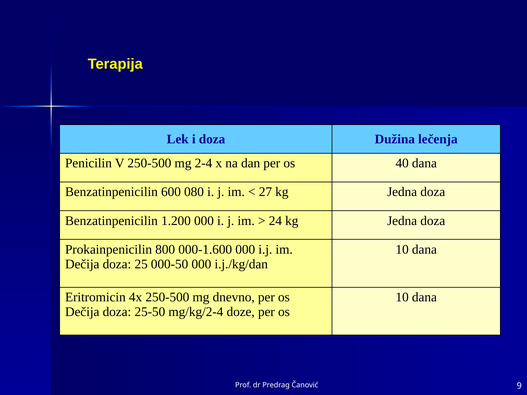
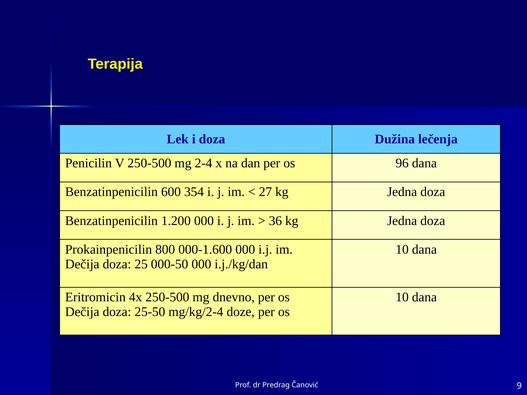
40: 40 -> 96 (402, 163)
080: 080 -> 354 (194, 192)
24: 24 -> 36 (275, 221)
